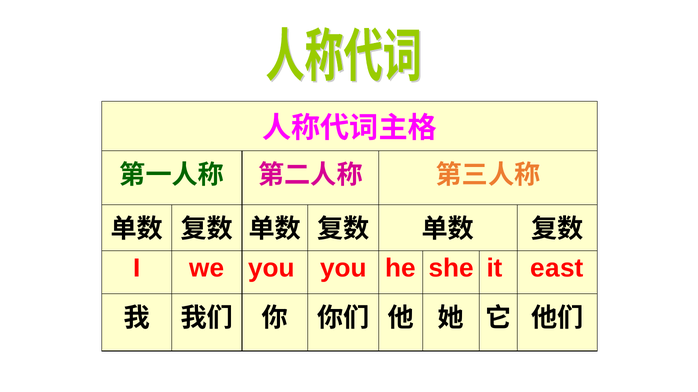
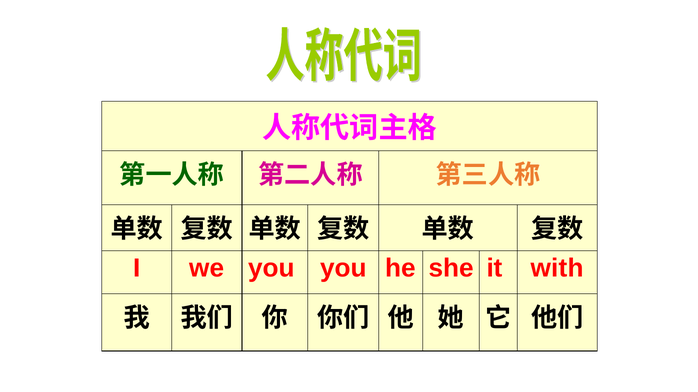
east: east -> with (557, 269)
